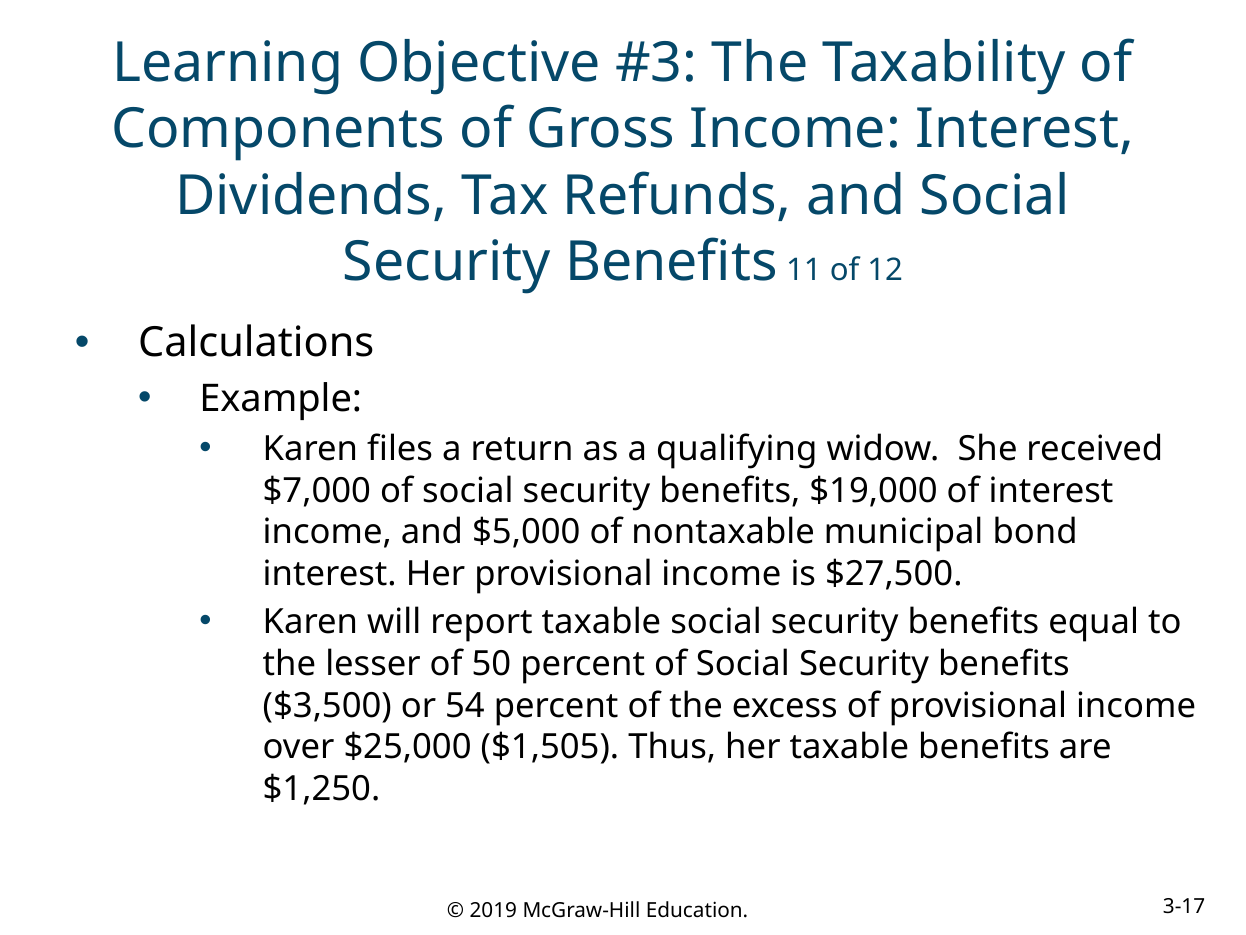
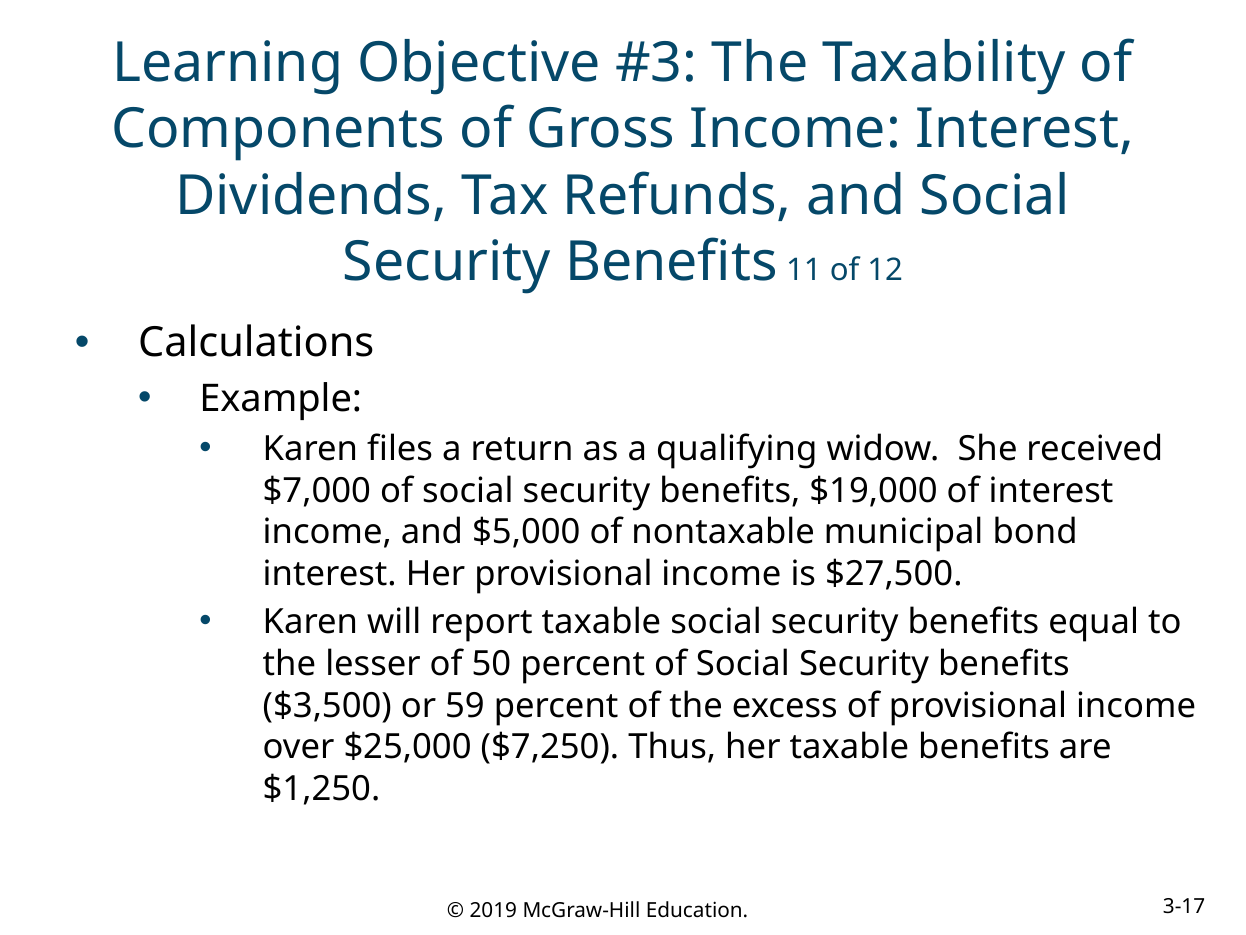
54: 54 -> 59 (465, 705)
$1,505: $1,505 -> $7,250 (550, 747)
